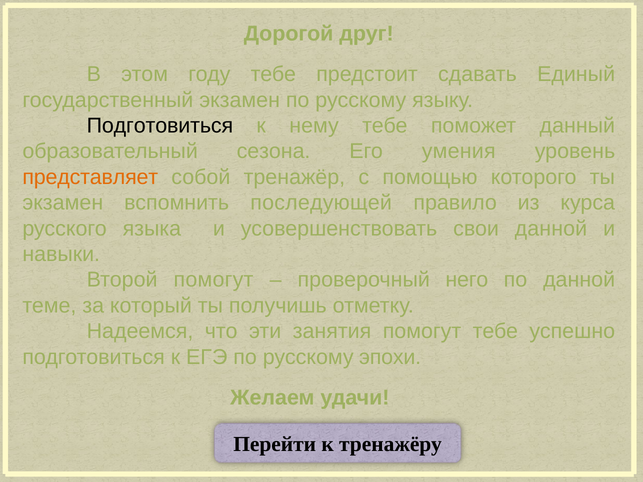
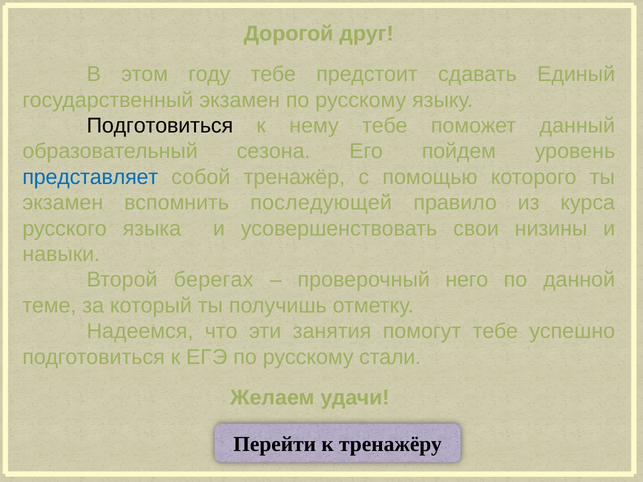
умения: умения -> пойдем (459, 151)
представляет colour: orange -> blue (90, 177)
свои данной: данной -> низины (551, 229)
Второй помогут: помогут -> берегах (214, 280)
эпохи: эпохи -> стали (390, 357)
